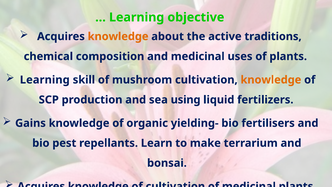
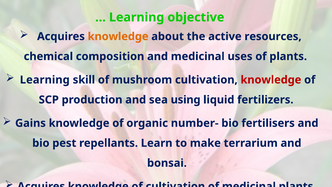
traditions: traditions -> resources (273, 36)
knowledge colour: orange -> red (271, 80)
yielding-: yielding- -> number- (195, 123)
